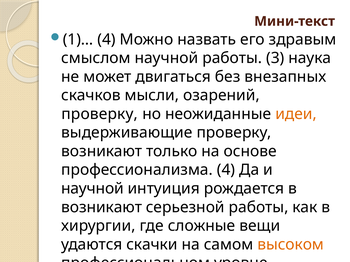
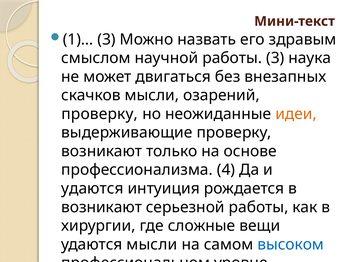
1)… 4: 4 -> 3 (106, 39)
научной: научной -> удаются (92, 189)
удаются скачки: скачки -> мысли (152, 245)
высоком colour: orange -> blue (291, 245)
